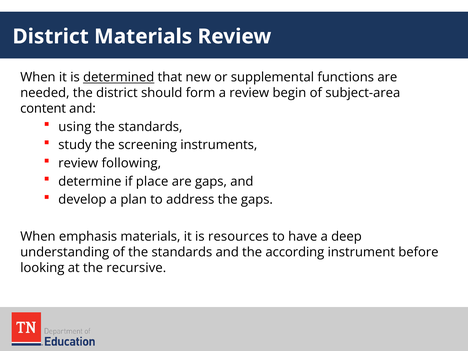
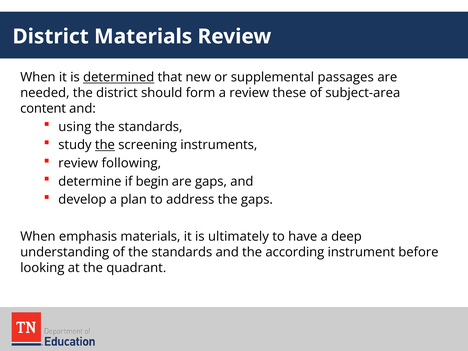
functions: functions -> passages (346, 77)
begin: begin -> these (289, 93)
the underline: none -> present (105, 145)
place: place -> begin (152, 181)
resources: resources -> ultimately (238, 237)
recursive: recursive -> quadrant (136, 268)
